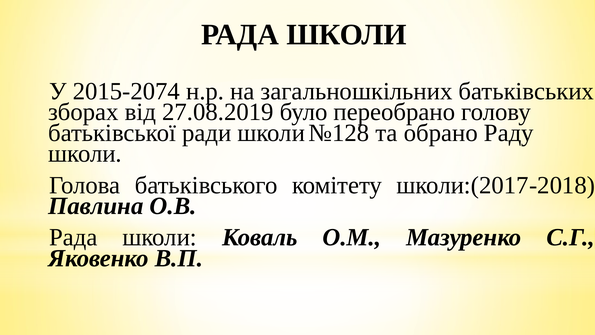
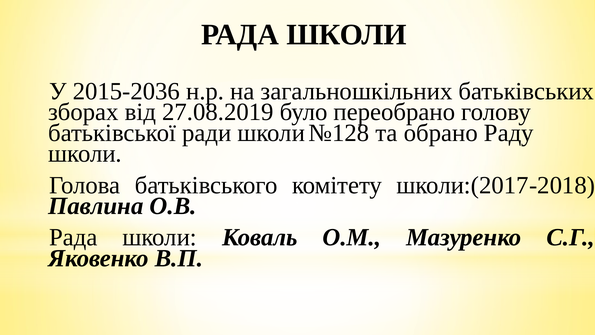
2015-2074: 2015-2074 -> 2015-2036 (126, 91)
